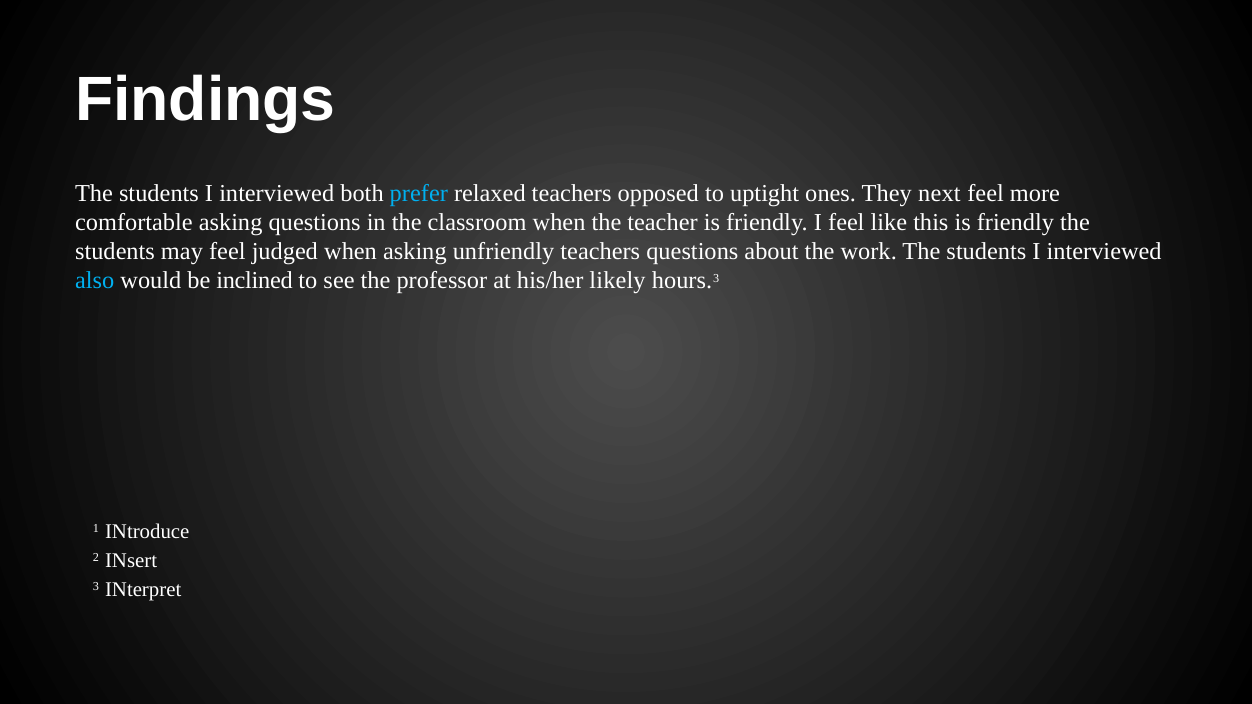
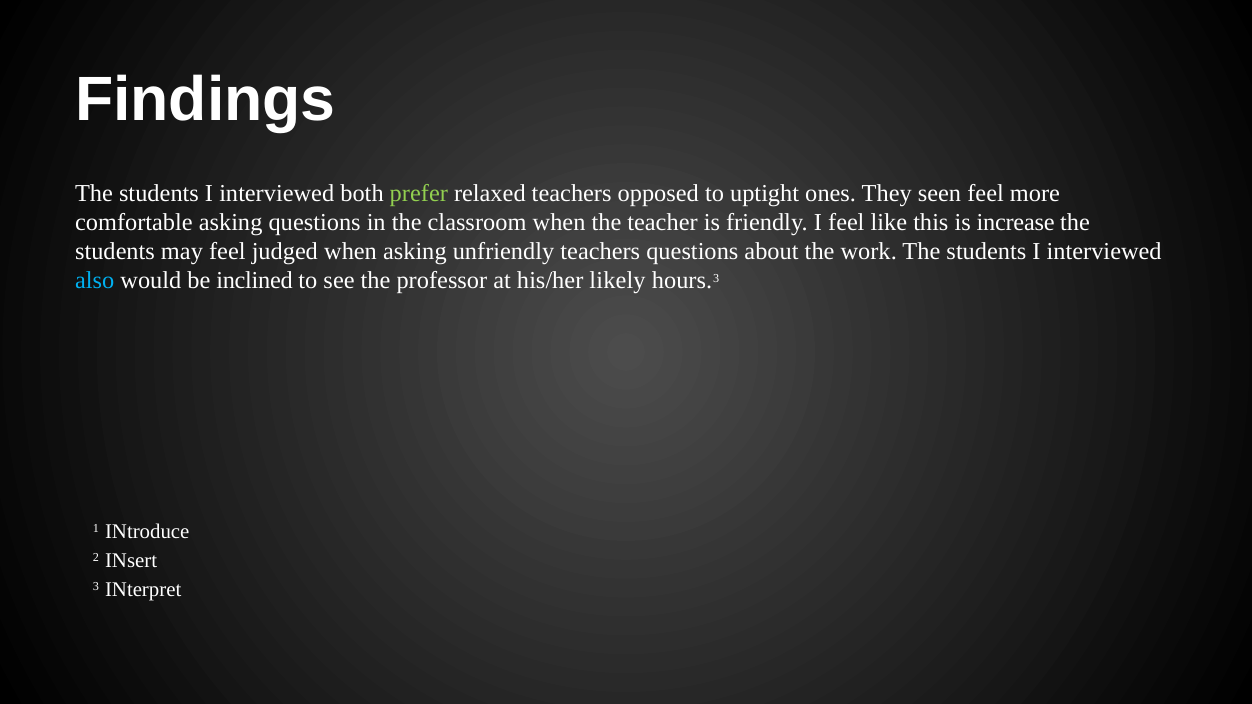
prefer colour: light blue -> light green (419, 193)
next: next -> seen (940, 193)
this is friendly: friendly -> increase (1016, 222)
